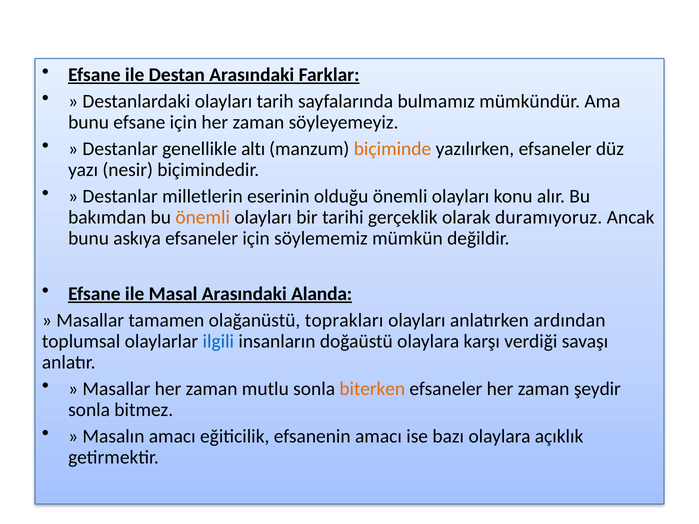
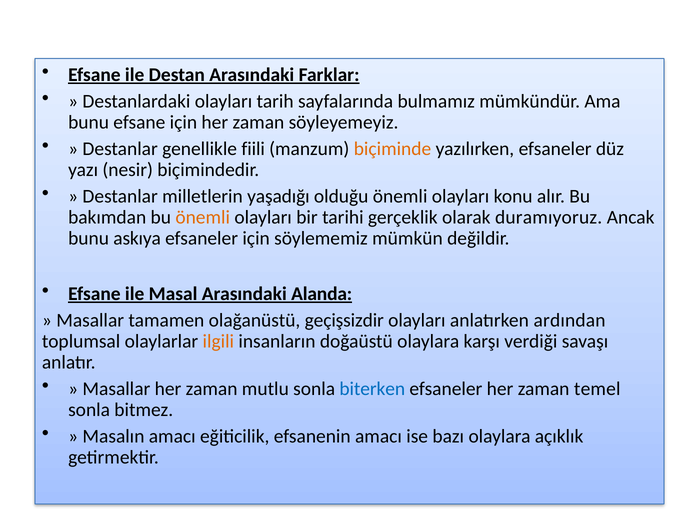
altı: altı -> fiili (253, 149)
eserinin: eserinin -> yaşadığı (278, 197)
toprakları: toprakları -> geçişsizdir (344, 321)
ilgili colour: blue -> orange (218, 341)
biterken colour: orange -> blue (372, 389)
şeydir: şeydir -> temel (597, 389)
